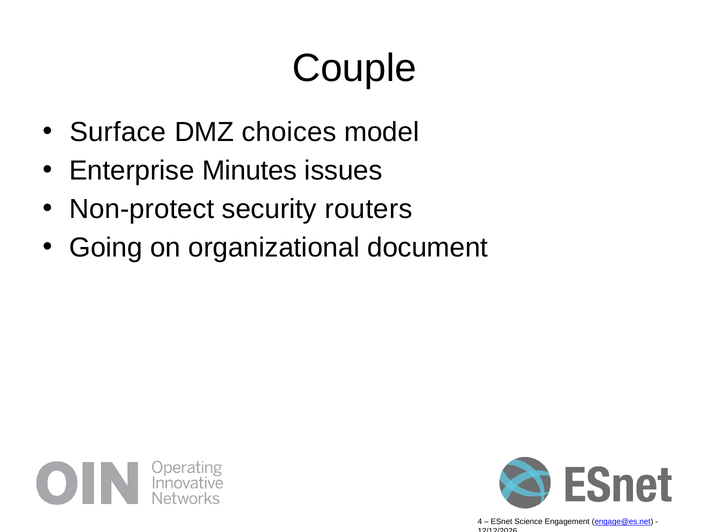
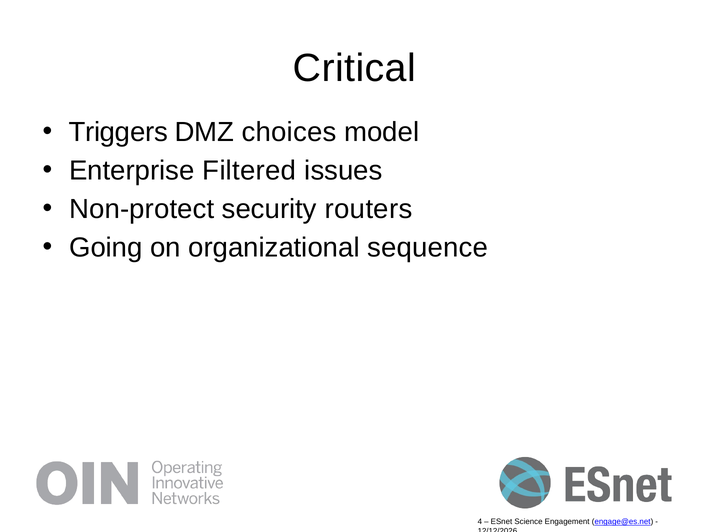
Couple: Couple -> Critical (354, 68)
Surface: Surface -> Triggers (118, 132)
Minutes: Minutes -> Filtered (249, 170)
document: document -> sequence (428, 248)
